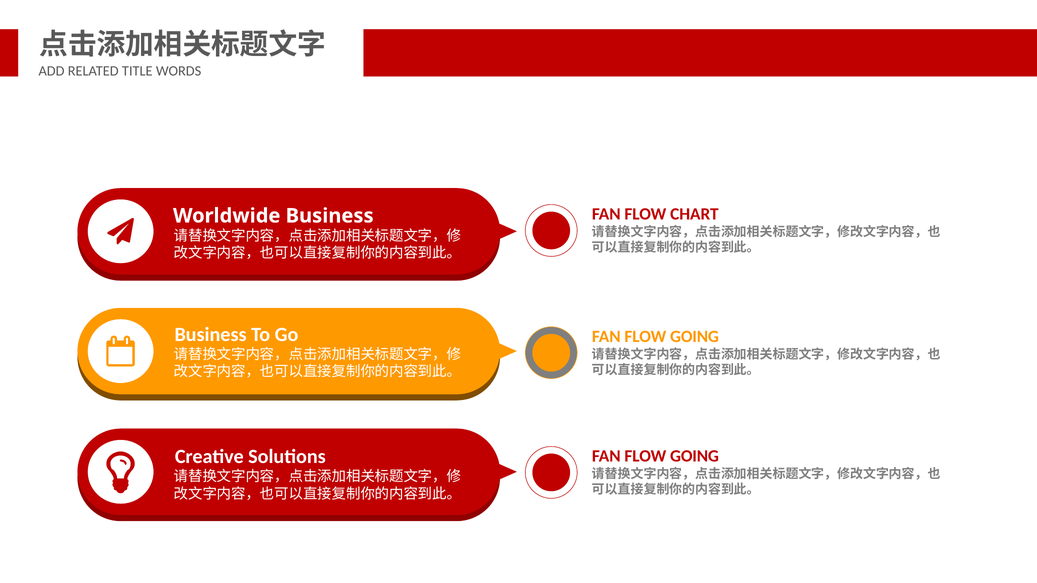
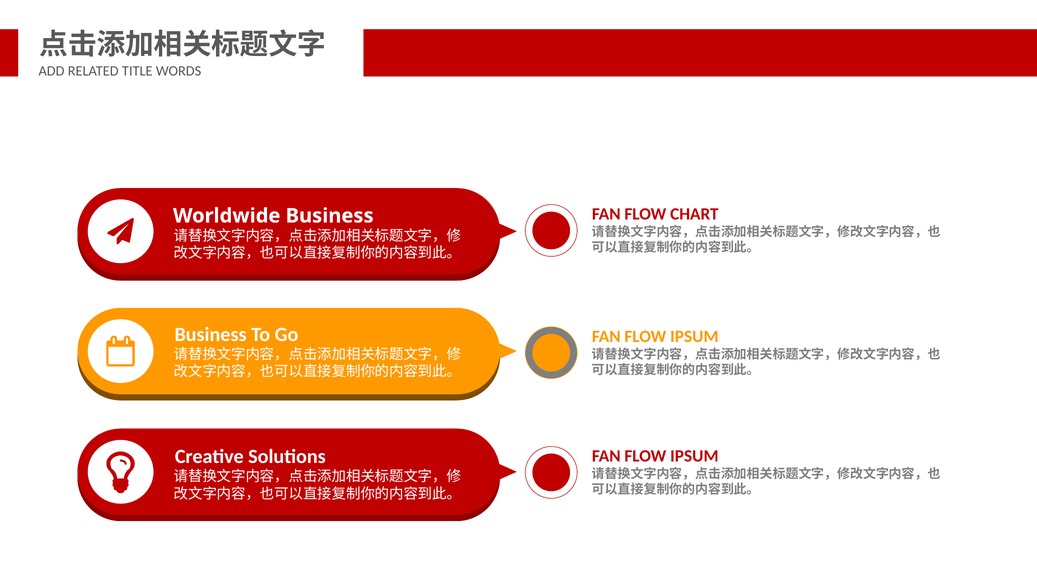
GOING: GOING -> IPSUM (694, 337)
GOING: GOING -> IPSUM (694, 456)
